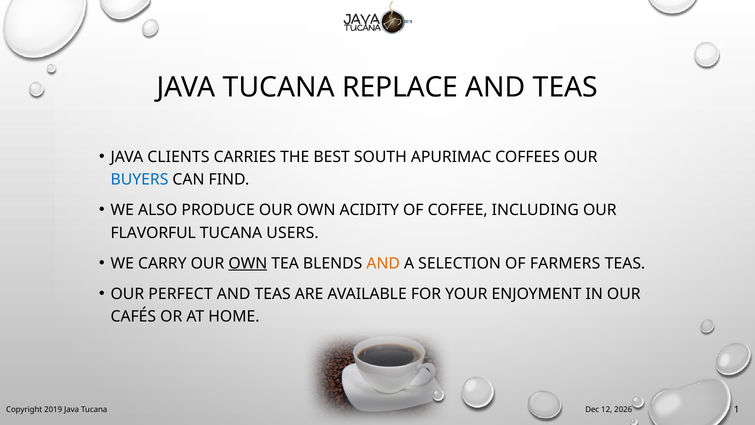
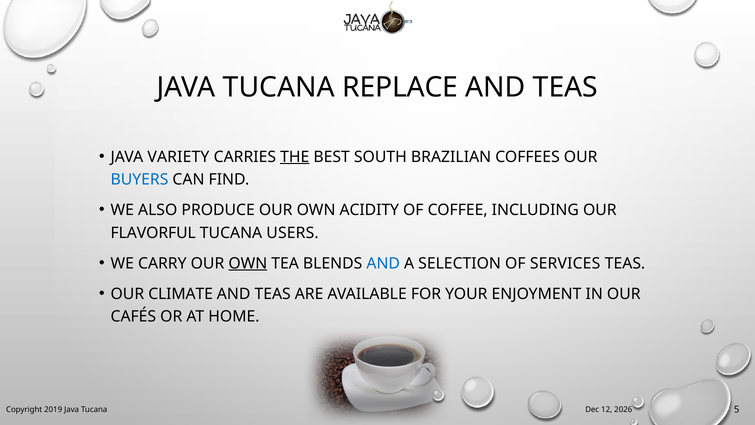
CLIENTS: CLIENTS -> VARIETY (178, 157)
THE underline: none -> present (295, 157)
APURIMAC: APURIMAC -> BRAZILIAN (451, 157)
AND colour: orange -> blue (383, 263)
FARMERS: FARMERS -> SERVICES (565, 263)
PERFECT: PERFECT -> CLIMATE (181, 294)
1: 1 -> 5 (737, 410)
